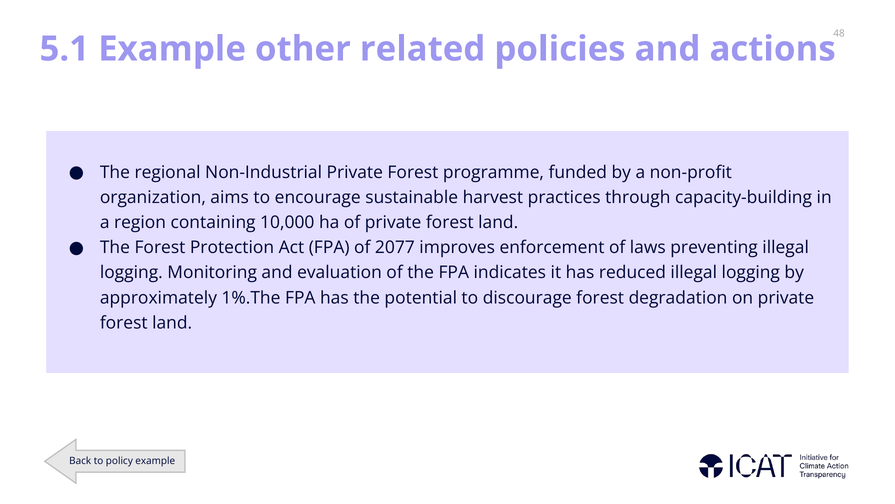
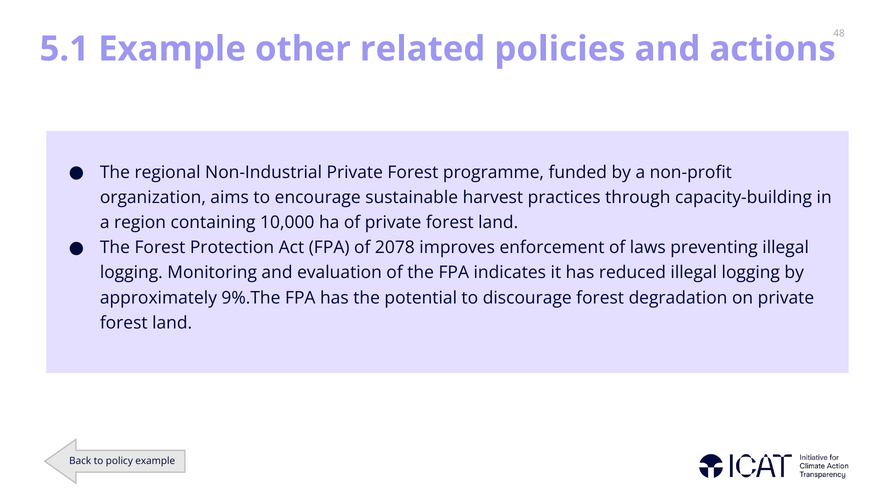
2077: 2077 -> 2078 (395, 247)
1%.The: 1%.The -> 9%.The (251, 298)
